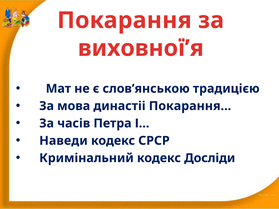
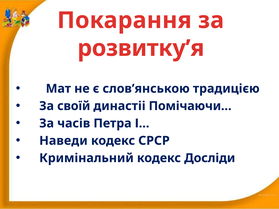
виховної’я: виховної’я -> розвитку’я (141, 48)
мова: мова -> своїй (74, 106)
Покарання…: Покарання… -> Помічаючи… (190, 106)
